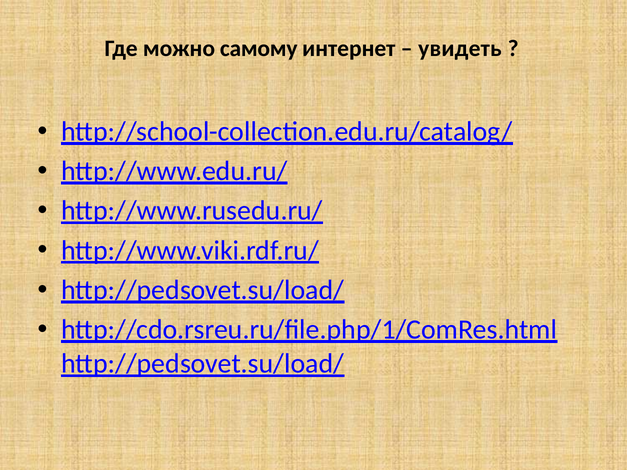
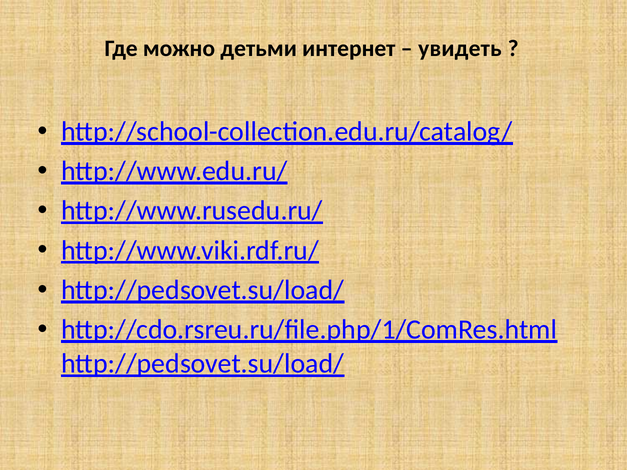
самому: самому -> детьми (259, 48)
